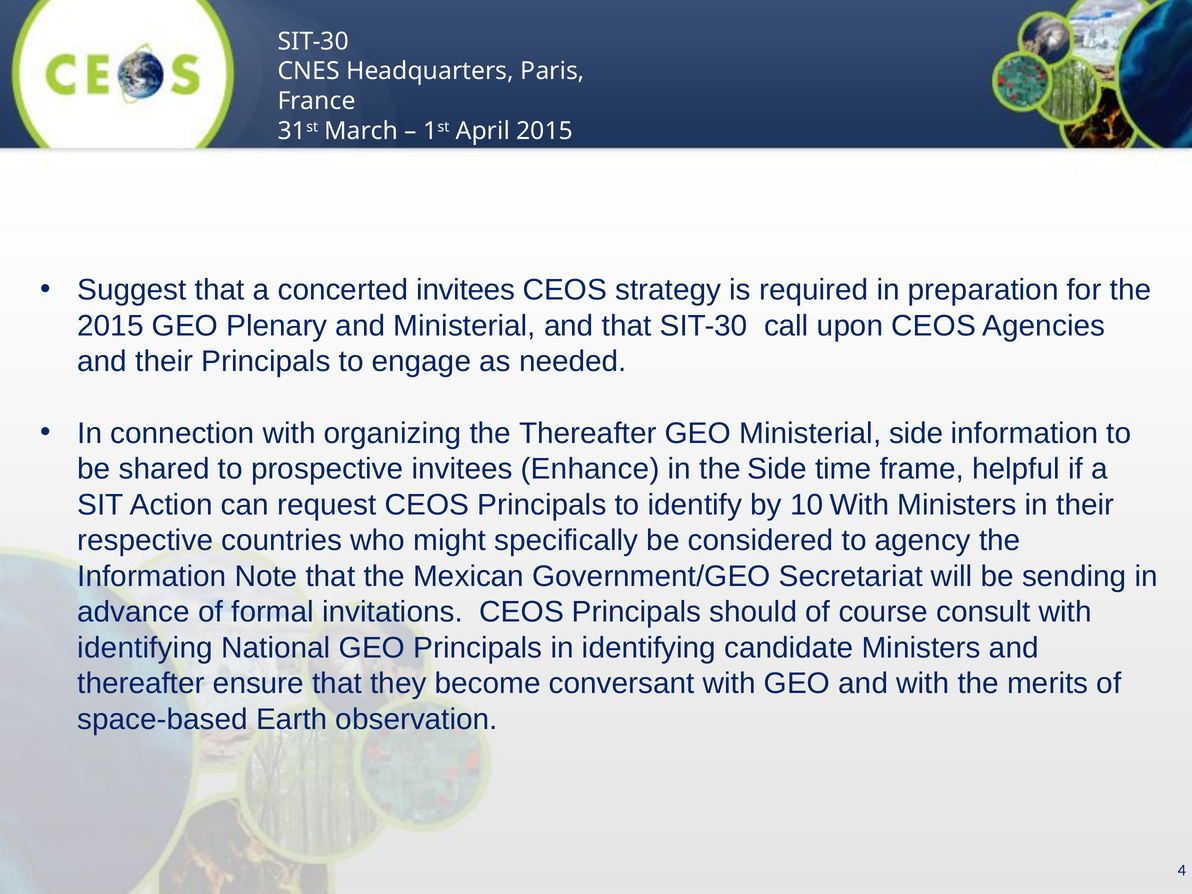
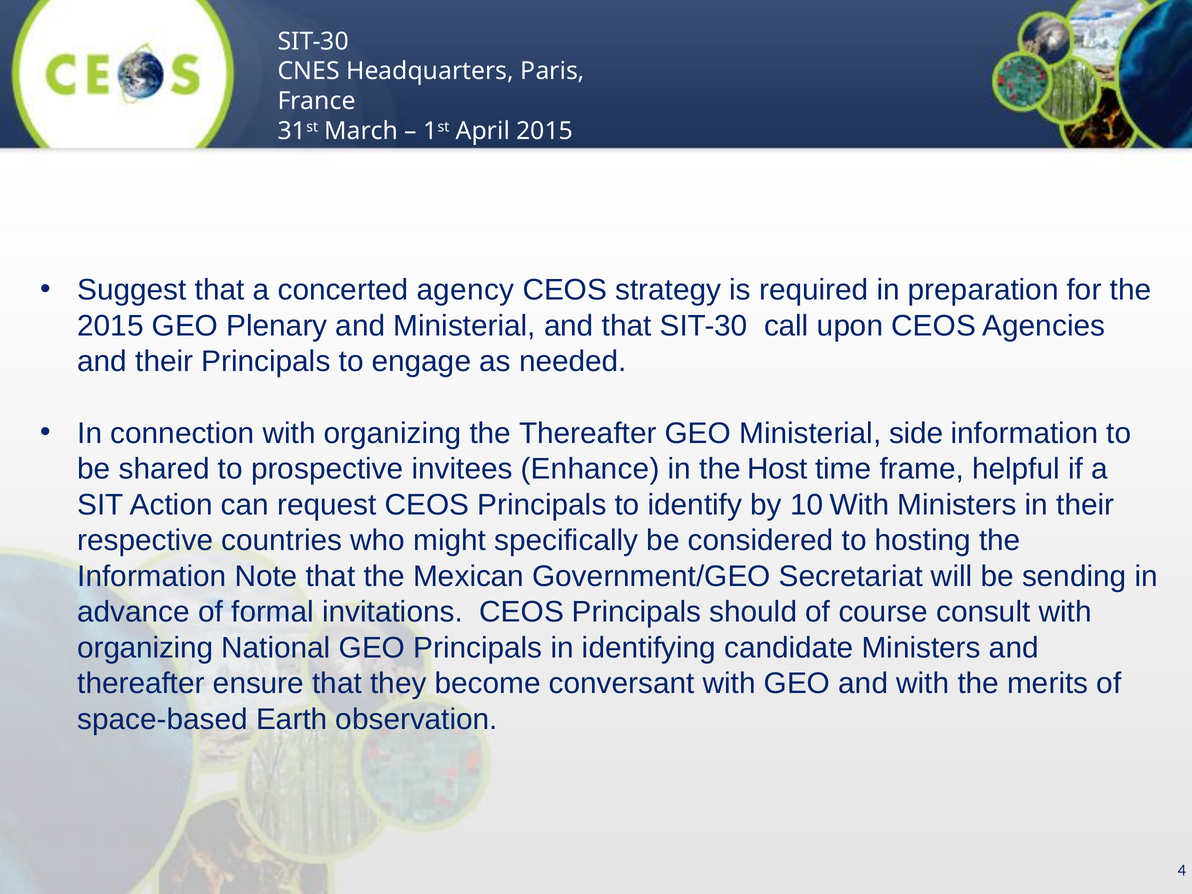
concerted invitees: invitees -> agency (465, 290)
the Side: Side -> Host (777, 469)
agency: agency -> hosting (923, 540)
identifying: identifying -> organizing (145, 648)
